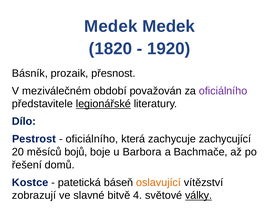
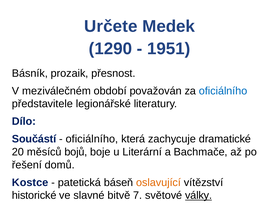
Medek: Medek -> Určete (111, 26)
1820: 1820 -> 1290 (110, 49)
1920: 1920 -> 1951 (169, 49)
oficiálního colour: purple -> blue (223, 91)
legionářské underline: present -> none (103, 104)
Pestrost: Pestrost -> Součástí (34, 139)
zachycující: zachycující -> dramatické (225, 139)
Barbora: Barbora -> Literární (142, 152)
zobrazují: zobrazují -> historické (34, 195)
4: 4 -> 7 (138, 195)
